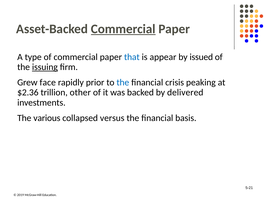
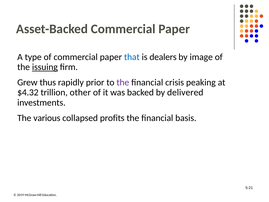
Commercial underline: present -> none (123, 29)
appear: appear -> dealers (163, 57)
issued: issued -> image (201, 57)
face: face -> thus (48, 82)
the colour: blue -> purple (123, 82)
$2.36: $2.36 -> $4.32 (28, 92)
versus: versus -> profits (112, 118)
